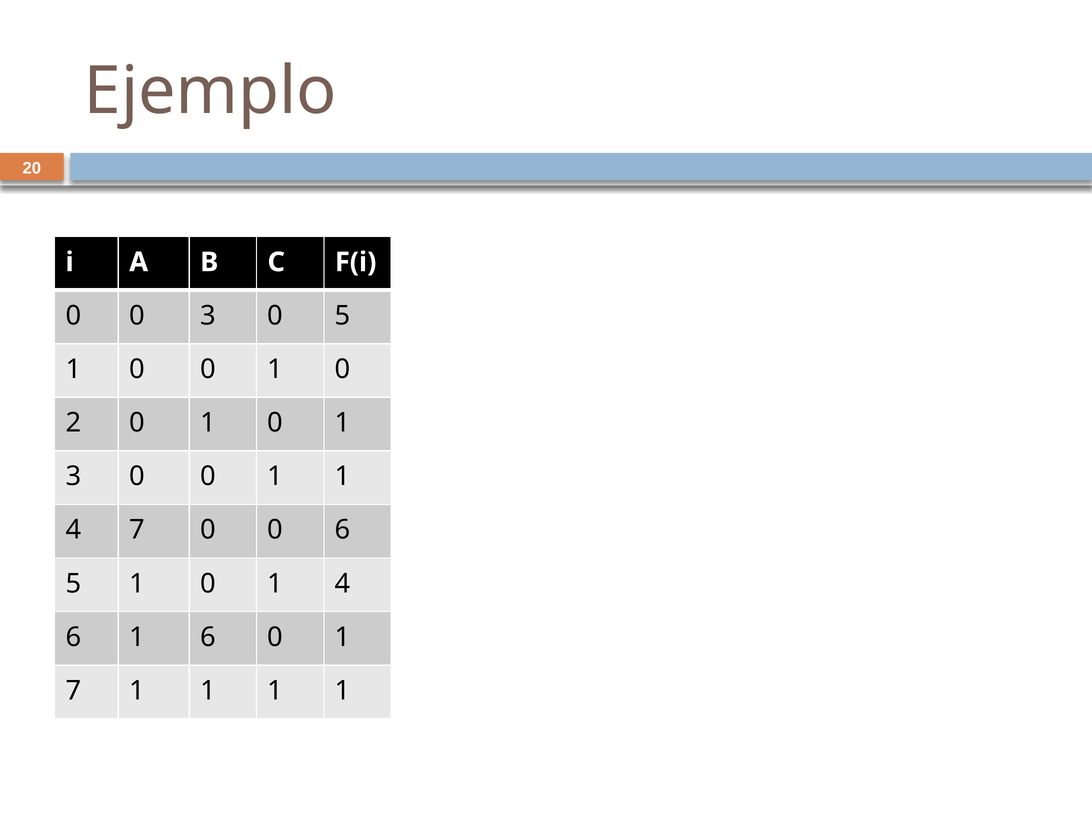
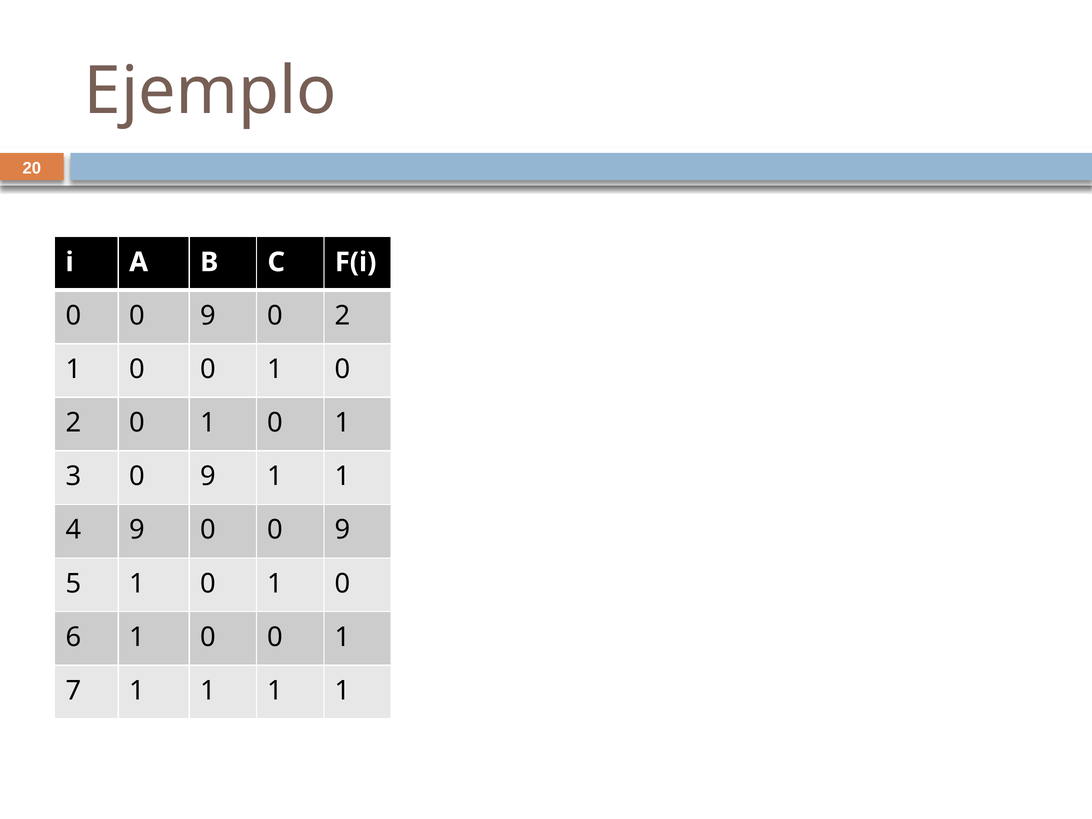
3: 3 -> 9 (208, 316)
5: 5 -> 2 (343, 316)
3 0 0: 0 -> 9 (208, 476)
4 7: 7 -> 9 (137, 530)
6: 6 -> 9 (343, 530)
1 0 1 4: 4 -> 0 (343, 584)
6 1 6: 6 -> 0 (208, 637)
